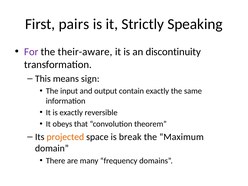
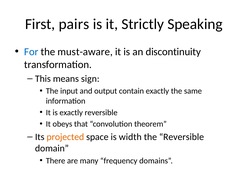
For colour: purple -> blue (31, 52)
their-aware: their-aware -> must-aware (85, 52)
break: break -> width (130, 137)
the Maximum: Maximum -> Reversible (182, 137)
